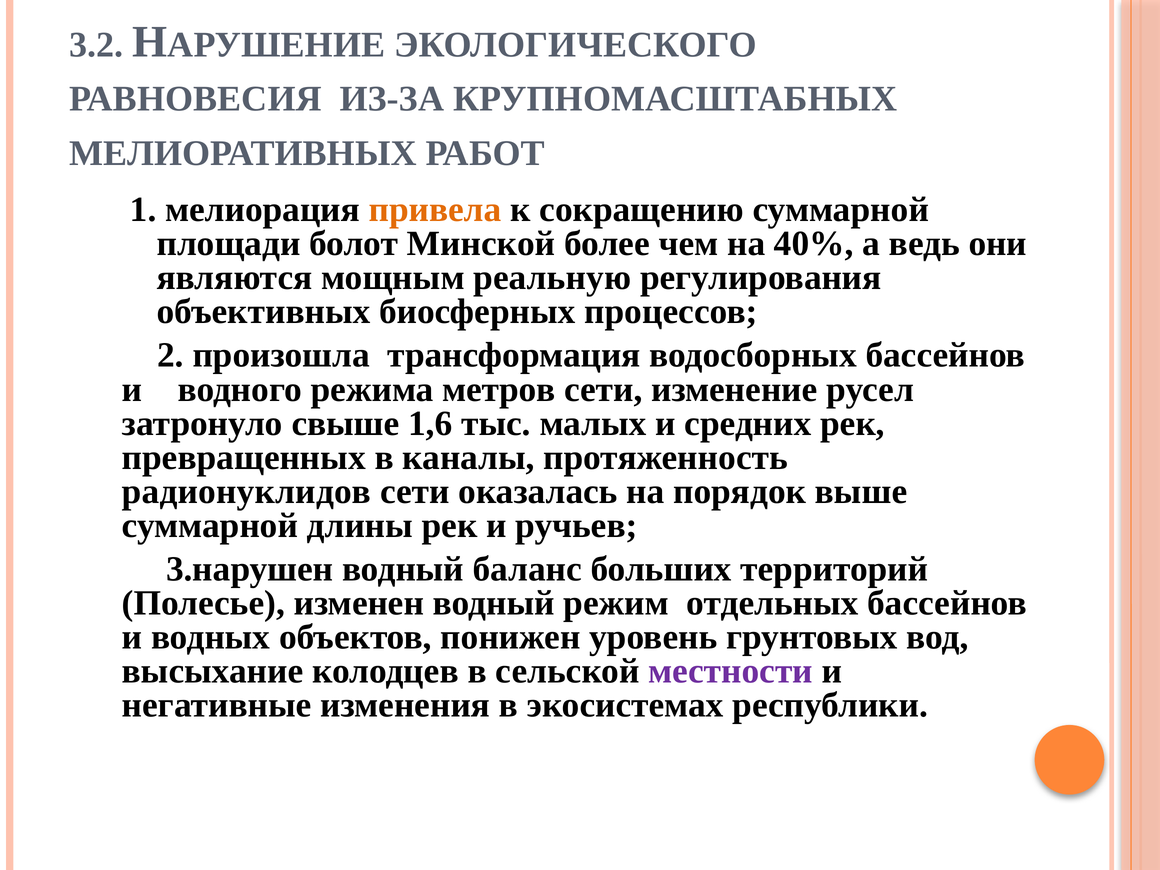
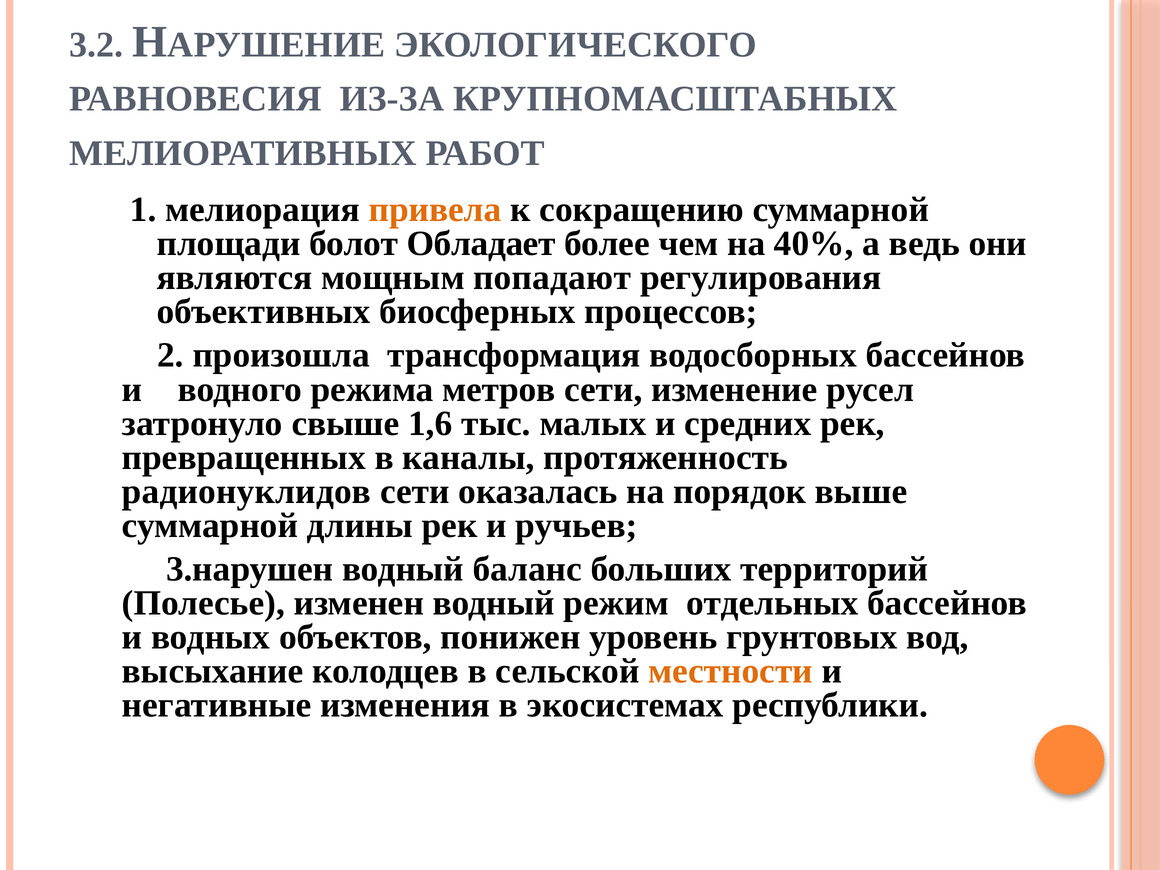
Минской: Минской -> Обладает (481, 244)
реальную: реальную -> попадают (552, 278)
местности colour: purple -> orange (731, 671)
